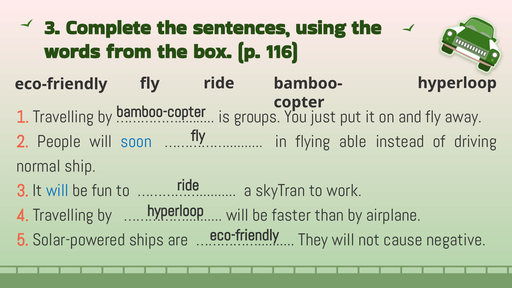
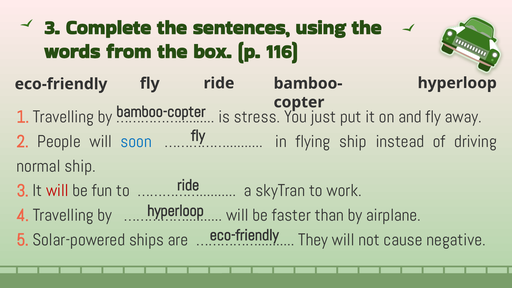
groups: groups -> stress (257, 117)
flying able: able -> ship (353, 141)
will colour: blue -> red (57, 191)
